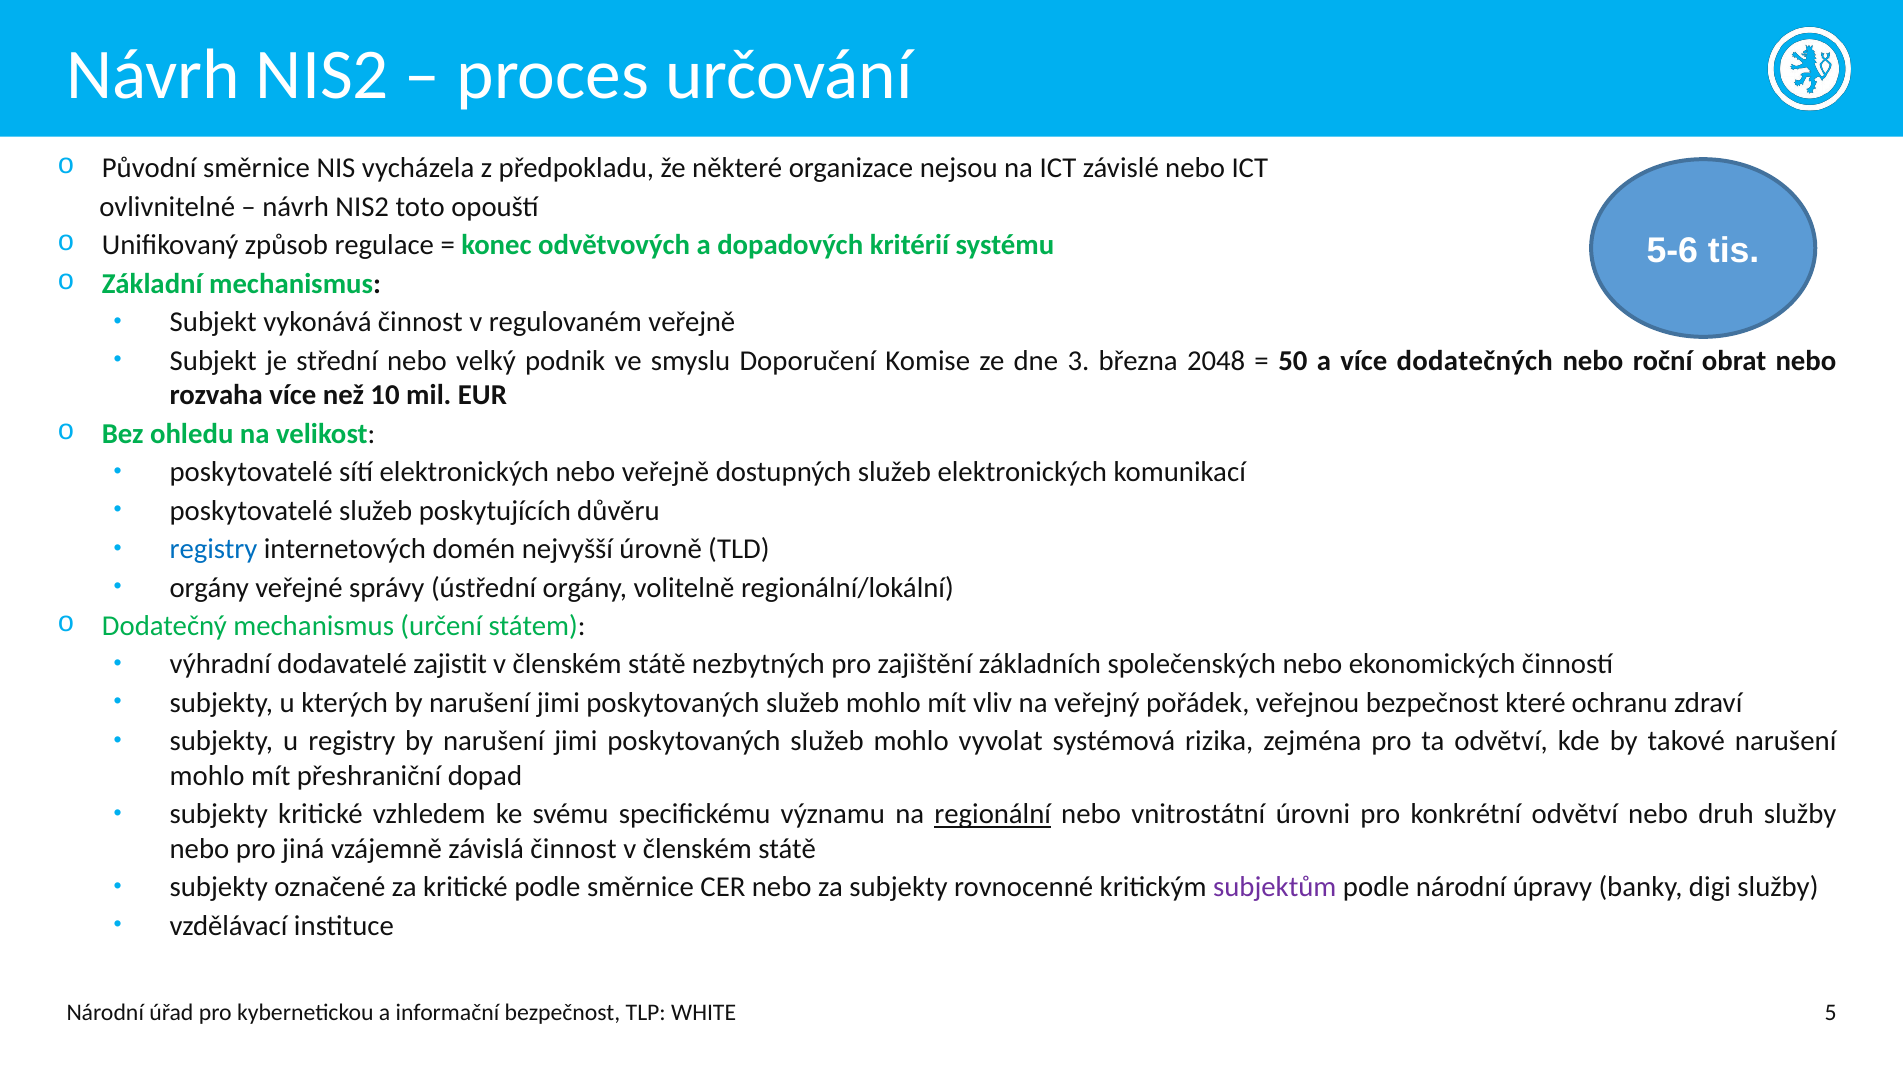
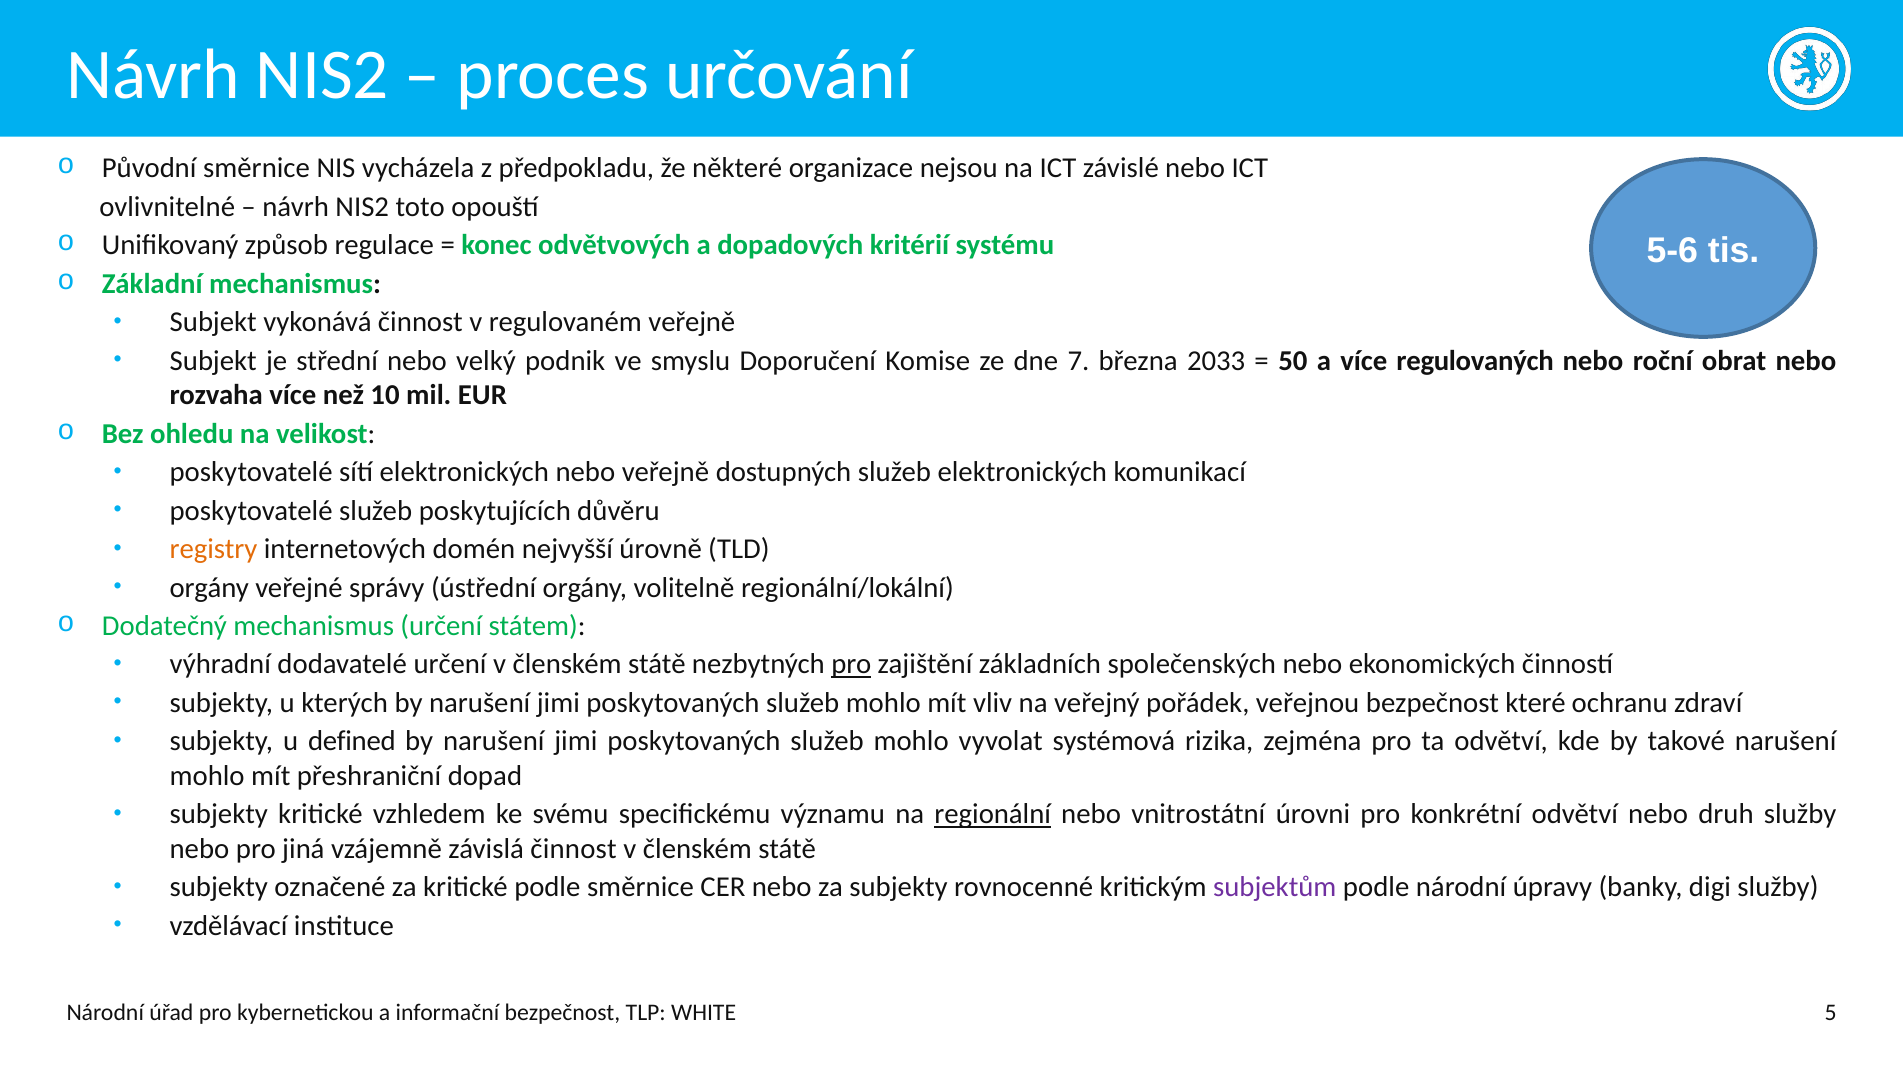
3: 3 -> 7 (1079, 361)
2048: 2048 -> 2033 (1216, 361)
dodatečných: dodatečných -> regulovaných (1475, 361)
registry colour: blue -> orange (214, 549)
dodavatelé zajistit: zajistit -> určení (450, 665)
pro underline: none -> present (851, 665)
u registry: registry -> defined (352, 742)
